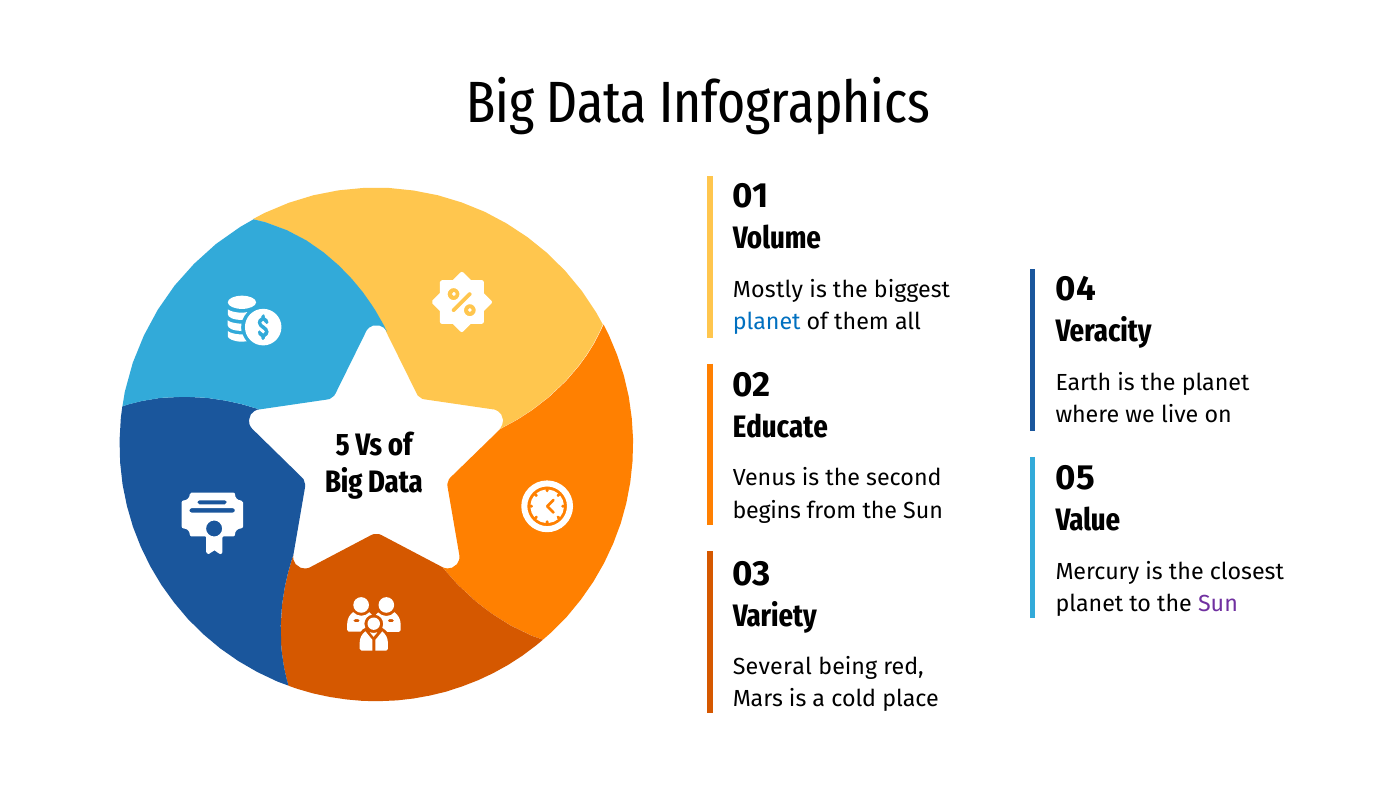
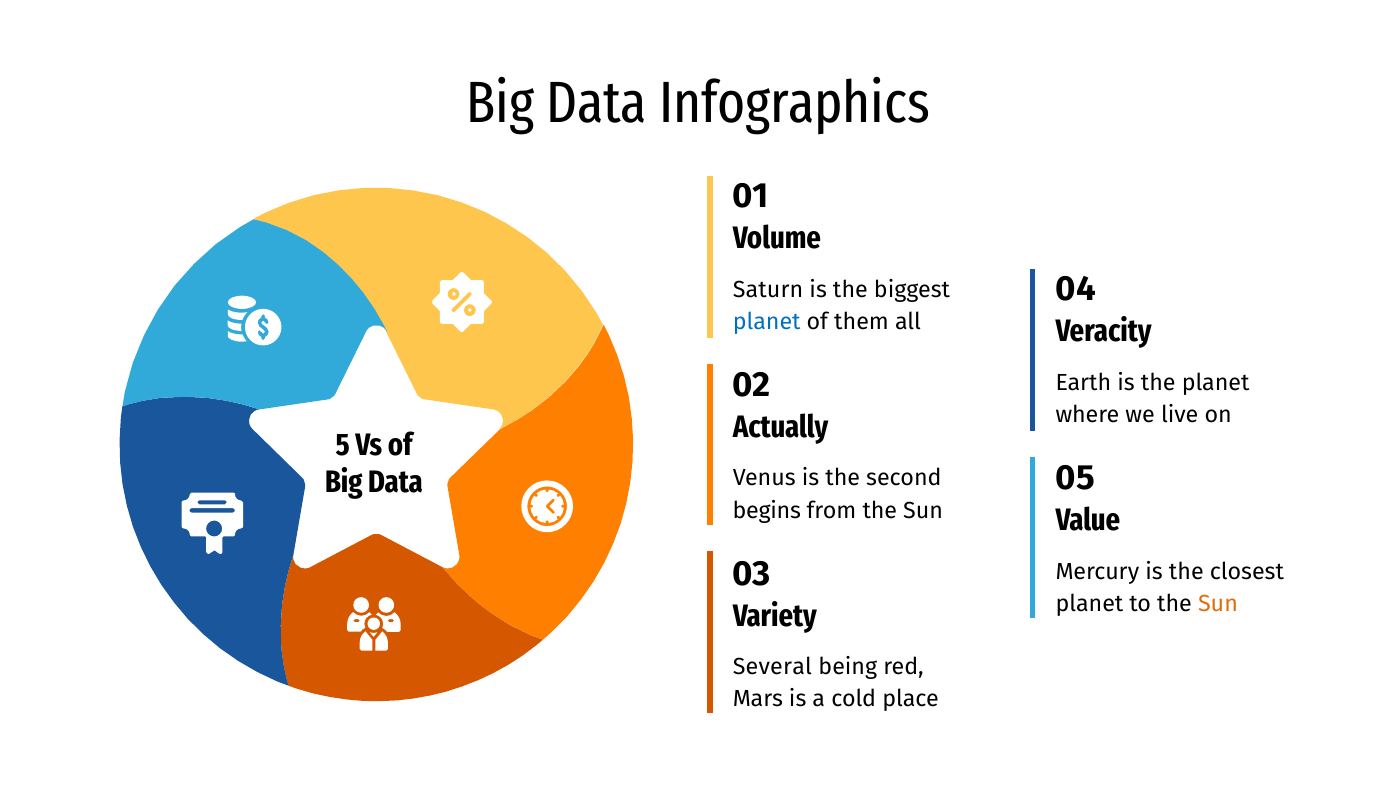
Mostly: Mostly -> Saturn (768, 290)
Educate: Educate -> Actually (781, 427)
Sun colour: purple -> orange (1218, 603)
